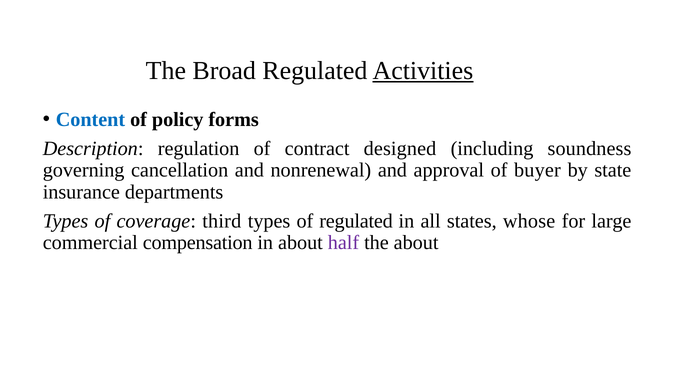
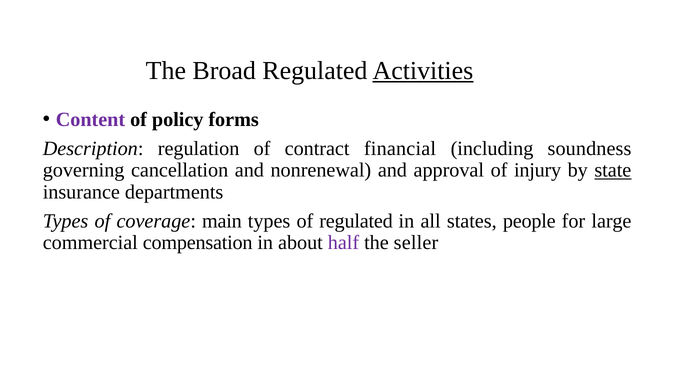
Content colour: blue -> purple (90, 120)
designed: designed -> financial (400, 149)
buyer: buyer -> injury (538, 170)
state underline: none -> present (613, 170)
third: third -> main (222, 221)
whose: whose -> people (529, 221)
the about: about -> seller (416, 243)
